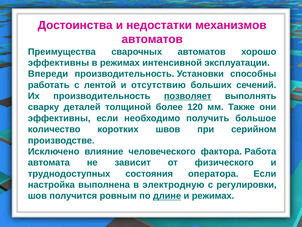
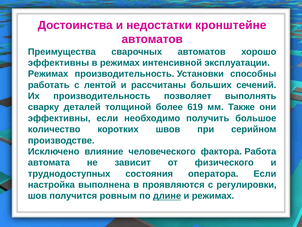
механизмов: механизмов -> кронштейне (231, 25)
Впереди: Впереди -> Режимах (48, 74)
отсутствию: отсутствию -> рассчитаны (159, 85)
позволяет underline: present -> none (188, 96)
120: 120 -> 619 (195, 107)
электродную: электродную -> проявляются (173, 184)
